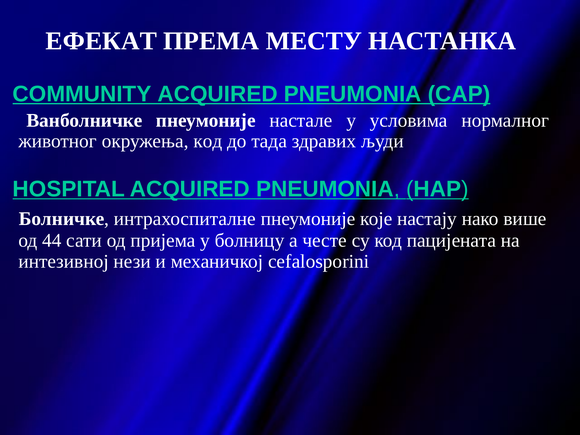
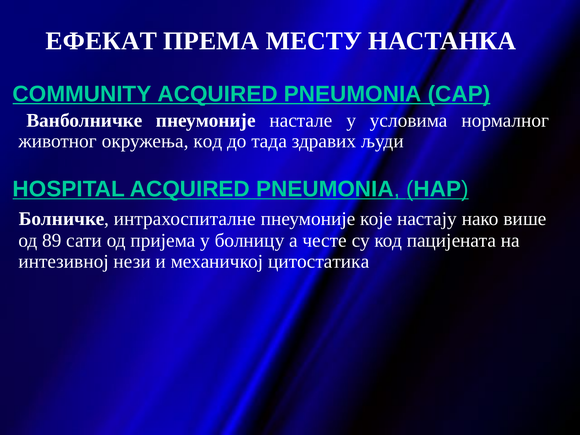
44: 44 -> 89 (52, 241)
cefalosporini: cefalosporini -> цитостатика (319, 261)
